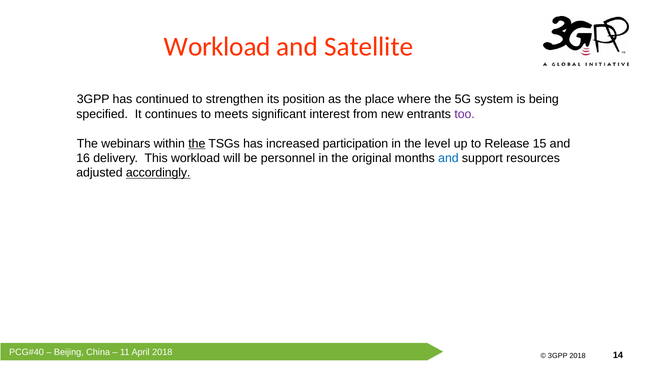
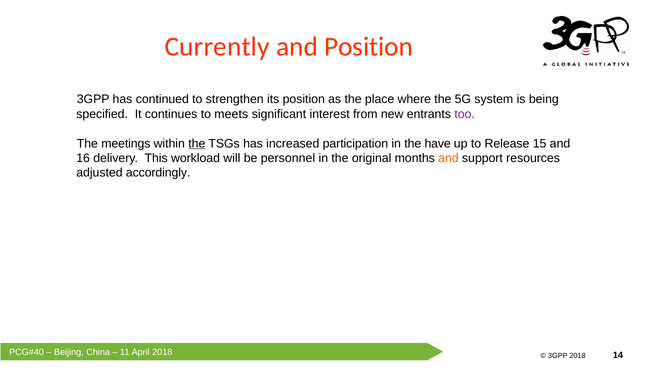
Workload: Workload -> Currently (217, 47)
and Satellite: Satellite -> Position (369, 47)
webinars: webinars -> meetings (126, 144)
level: level -> have (438, 144)
and colour: blue -> orange (448, 158)
accordingly underline: present -> none (158, 173)
